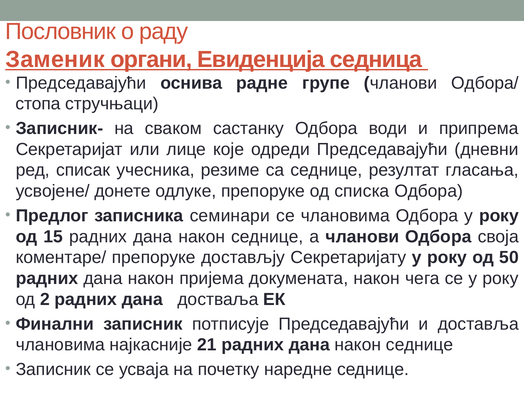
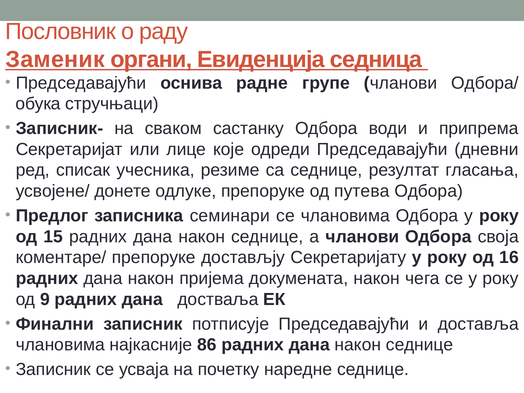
стопа: стопа -> обука (38, 104)
списка: списка -> путева (362, 191)
50: 50 -> 16 (509, 258)
2: 2 -> 9 (45, 299)
21: 21 -> 86 (207, 345)
